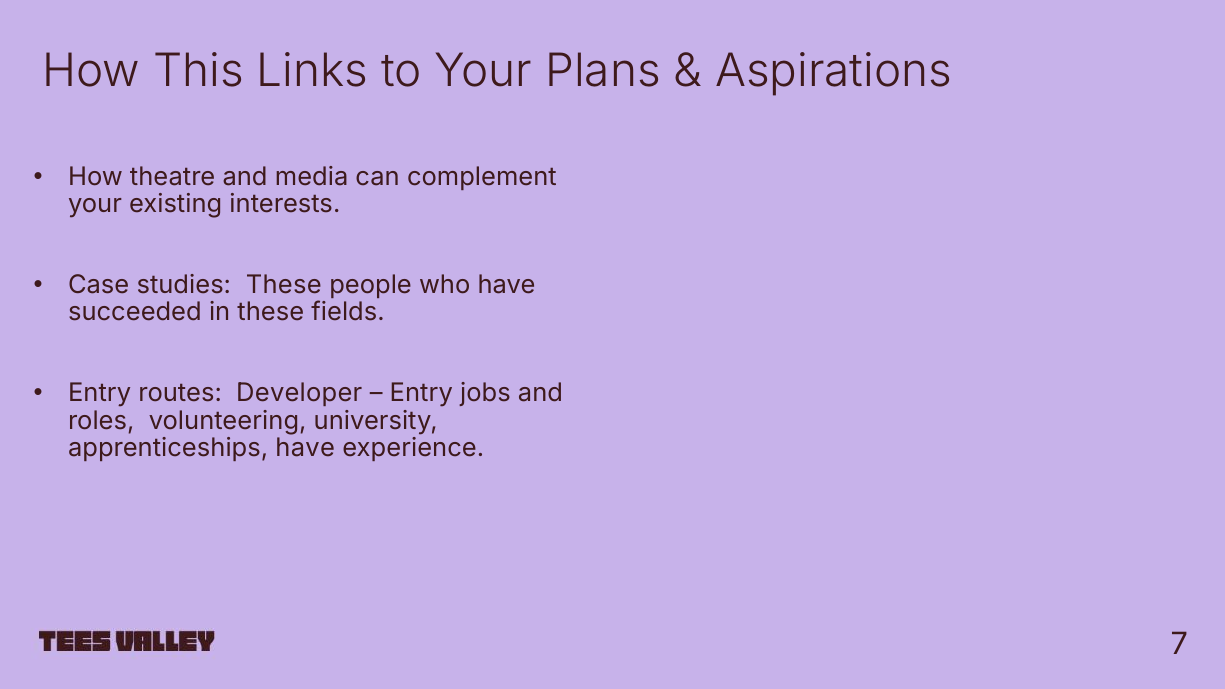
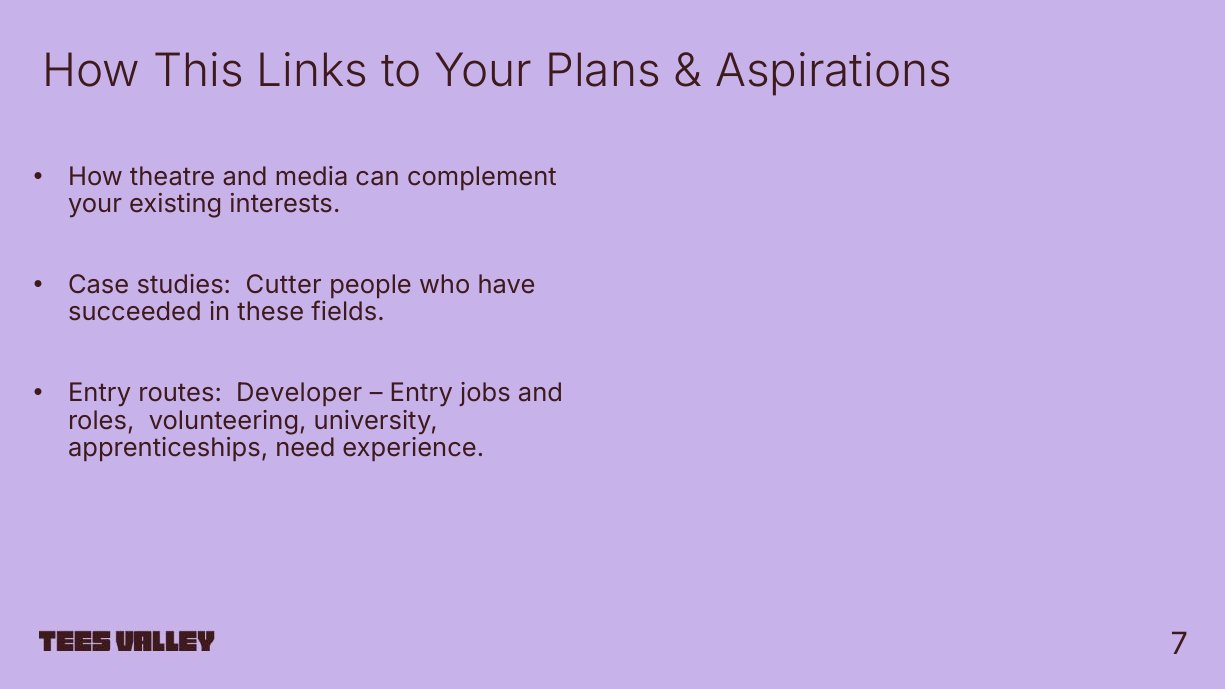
studies These: These -> Cutter (284, 285)
apprenticeships have: have -> need (305, 448)
